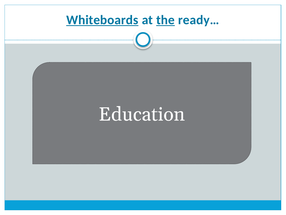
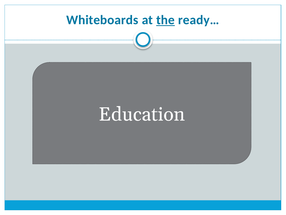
Whiteboards underline: present -> none (102, 20)
